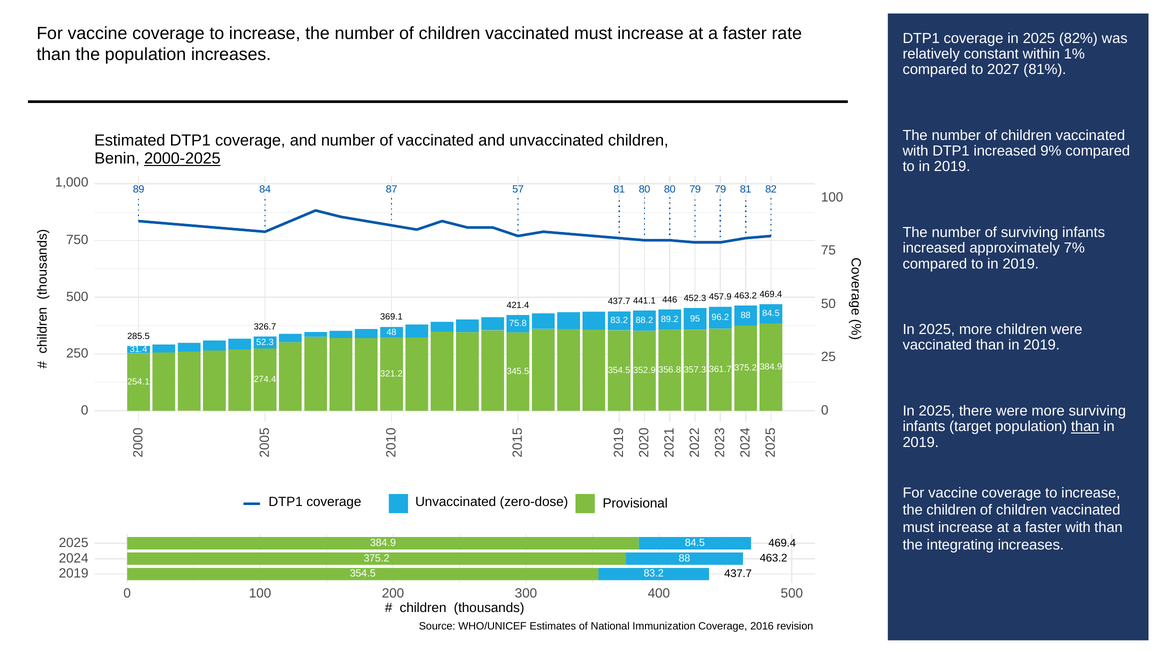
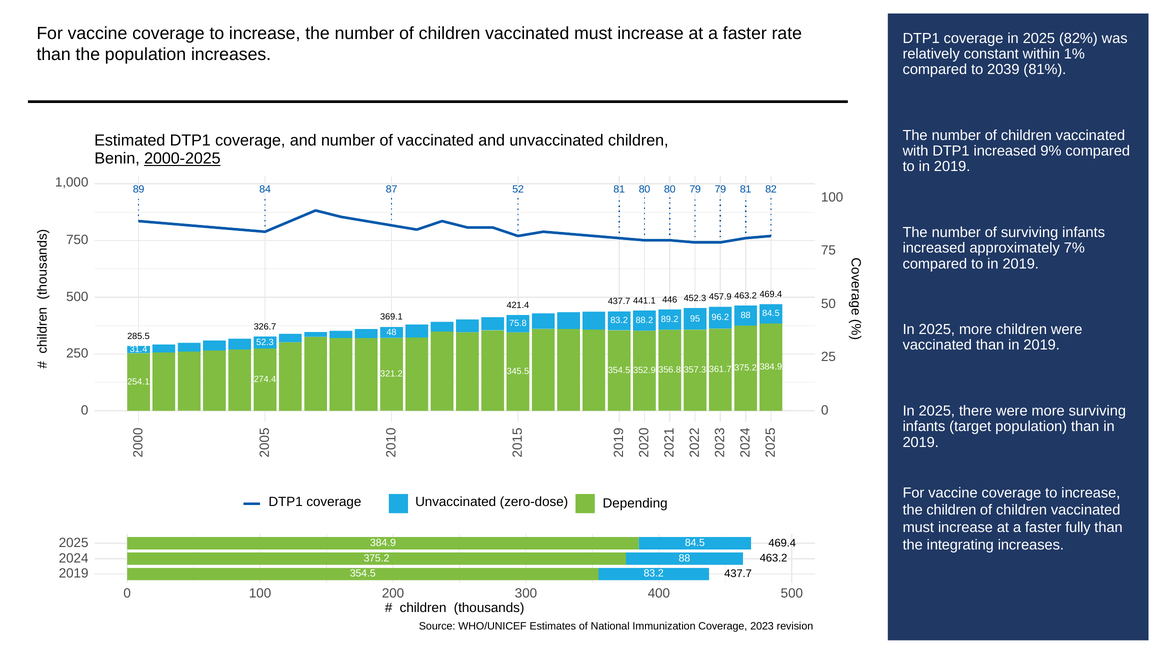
2027: 2027 -> 2039 (1003, 70)
57: 57 -> 52 (518, 189)
than underline: present -> none (1085, 427)
Provisional: Provisional -> Depending (635, 503)
faster with: with -> fully (1078, 528)
2016: 2016 -> 2023 (762, 626)
